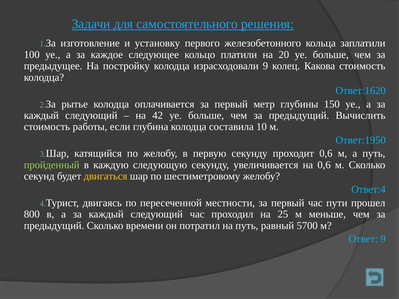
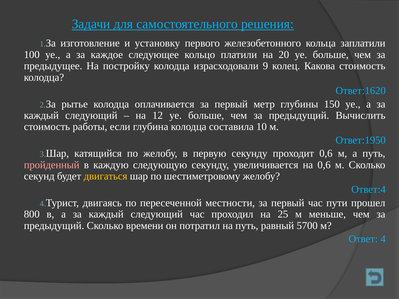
42: 42 -> 12 (158, 116)
пройденный colour: light green -> pink (52, 165)
Ответ 9: 9 -> 4 (383, 239)
